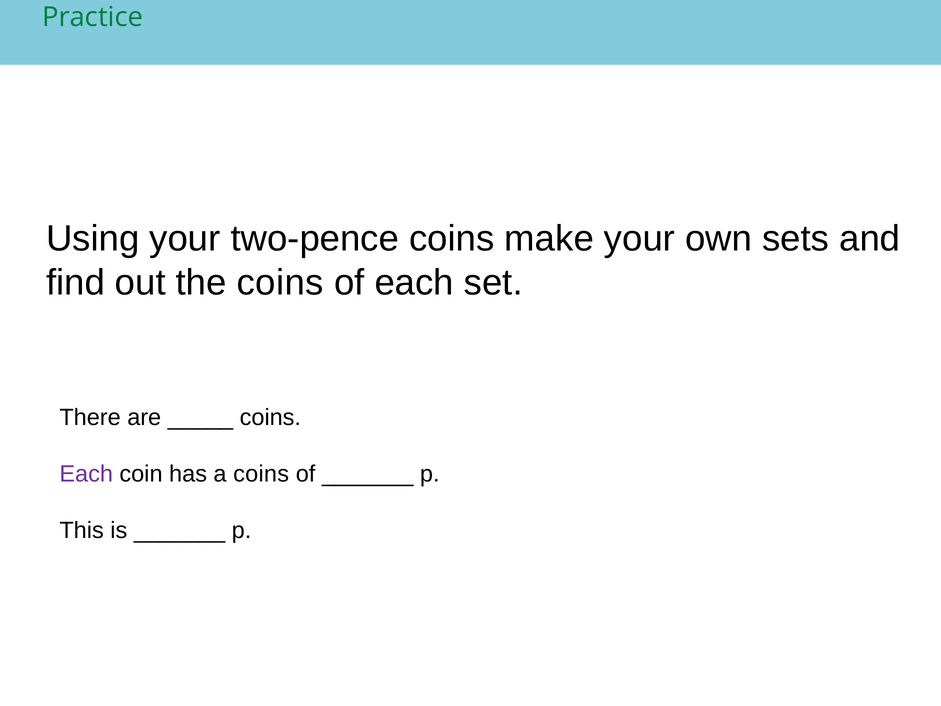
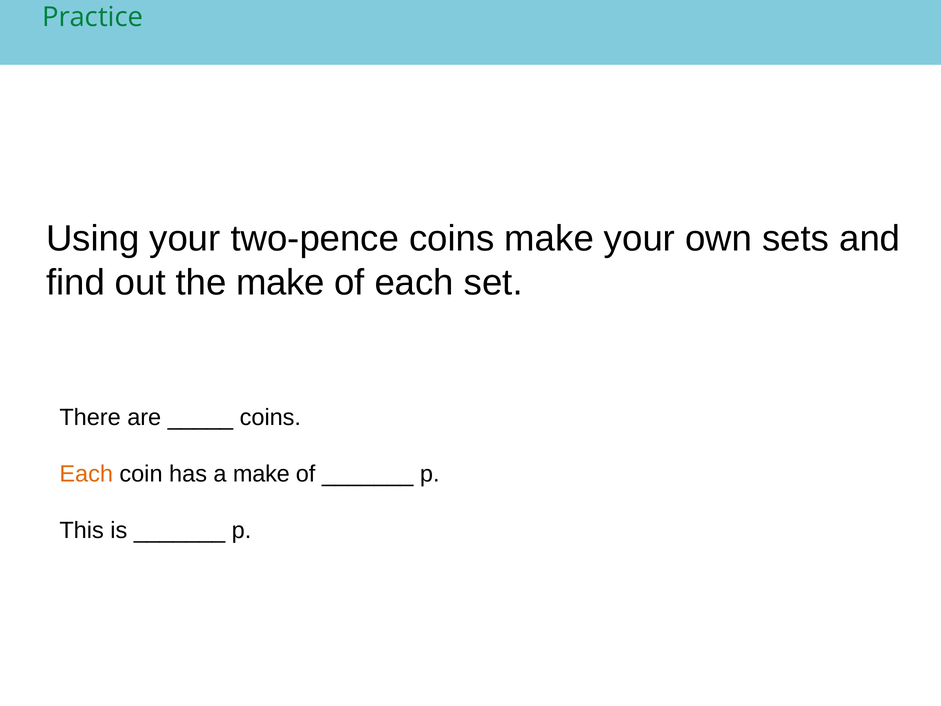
the coins: coins -> make (280, 282)
Each colour: purple -> orange (86, 474)
a coins: coins -> make (261, 474)
